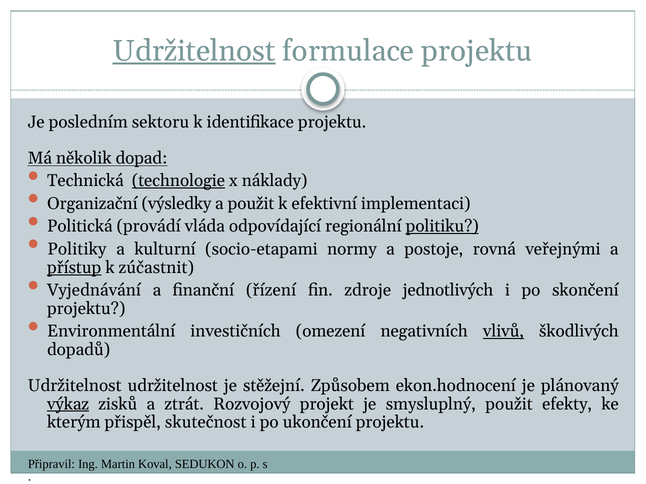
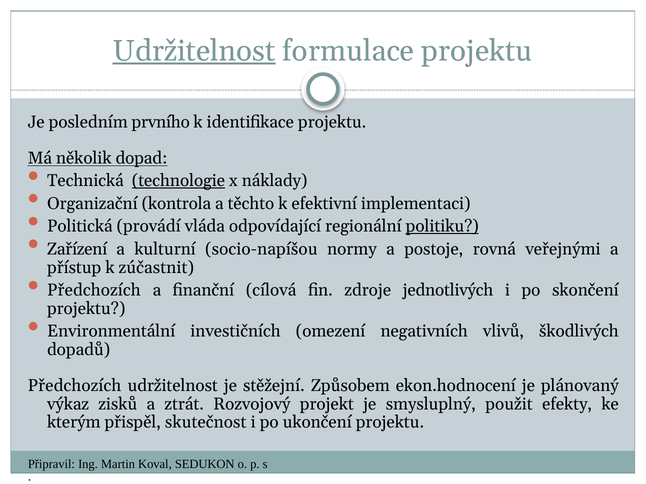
sektoru: sektoru -> prvního (161, 122)
výsledky: výsledky -> kontrola (176, 204)
a použit: použit -> těchto (251, 204)
Politiky: Politiky -> Zařízení (77, 249)
socio-etapami: socio-etapami -> socio-napíšou (261, 249)
přístup underline: present -> none (74, 268)
Vyjednávání: Vyjednávání -> Předchozích (94, 291)
řízení: řízení -> cílová (271, 291)
vlivů underline: present -> none (503, 332)
Udržitelnost: Udržitelnost -> Předchozích (75, 386)
výkaz underline: present -> none (68, 404)
